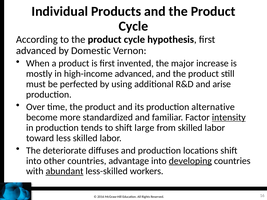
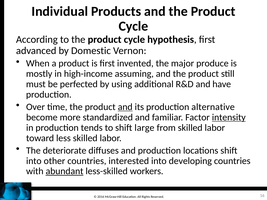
increase: increase -> produce (212, 63)
high-income advanced: advanced -> assuming (134, 74)
arise: arise -> have (222, 84)
and underline: none -> present (125, 107)
advantage: advantage -> interested (129, 161)
developing underline: present -> none (190, 161)
